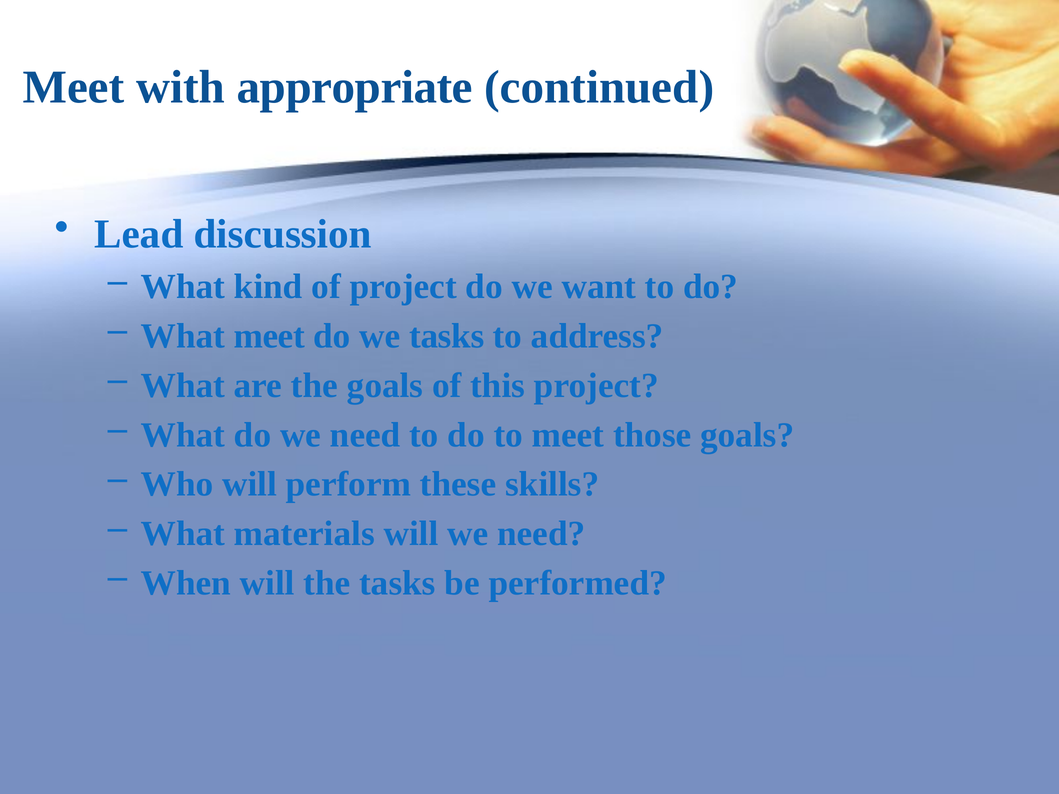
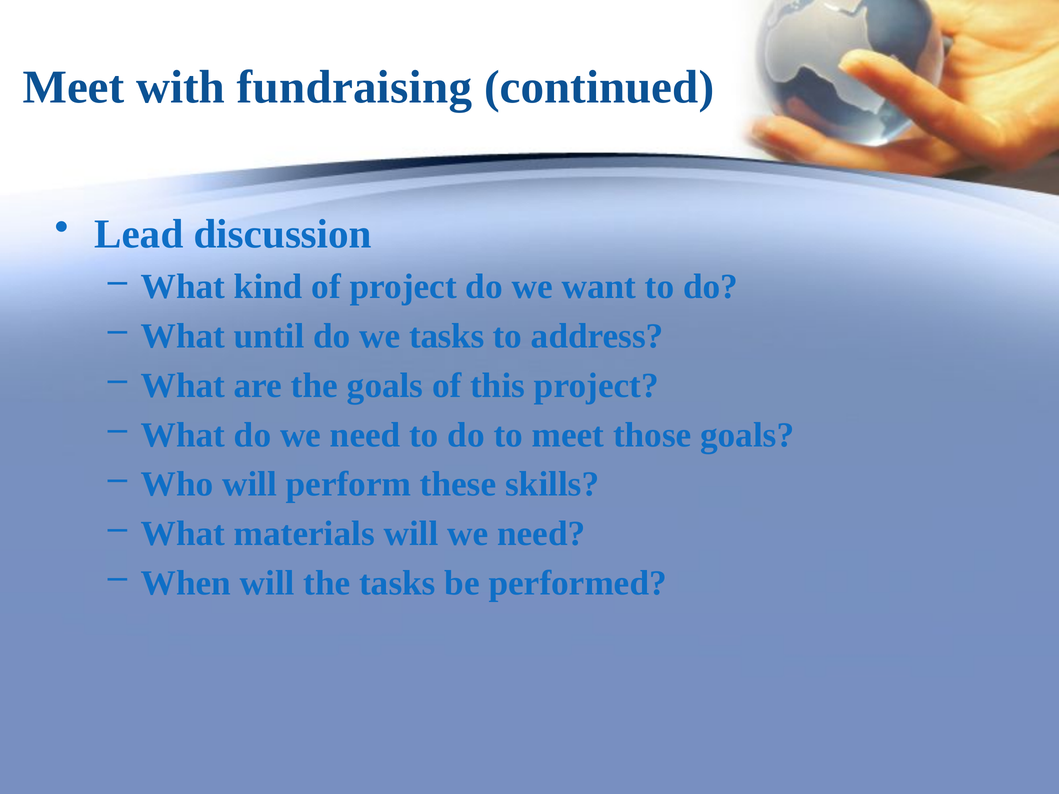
appropriate: appropriate -> fundraising (354, 87)
What meet: meet -> until (269, 336)
